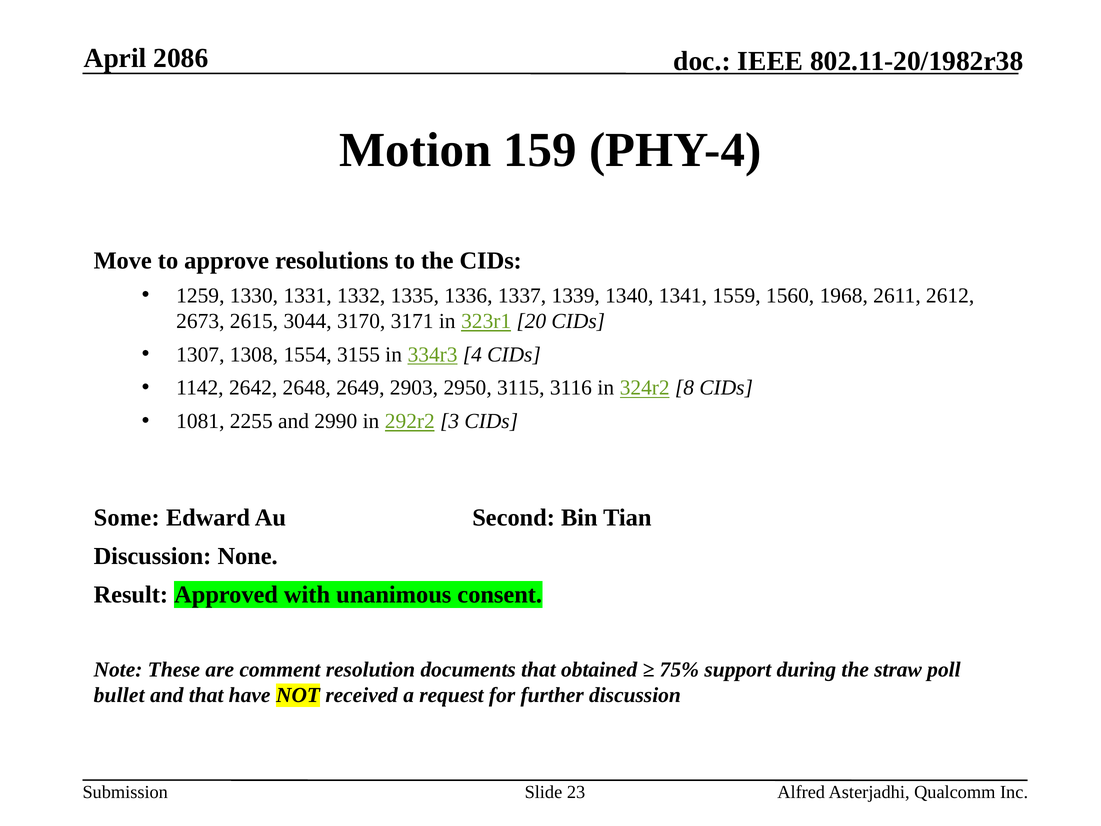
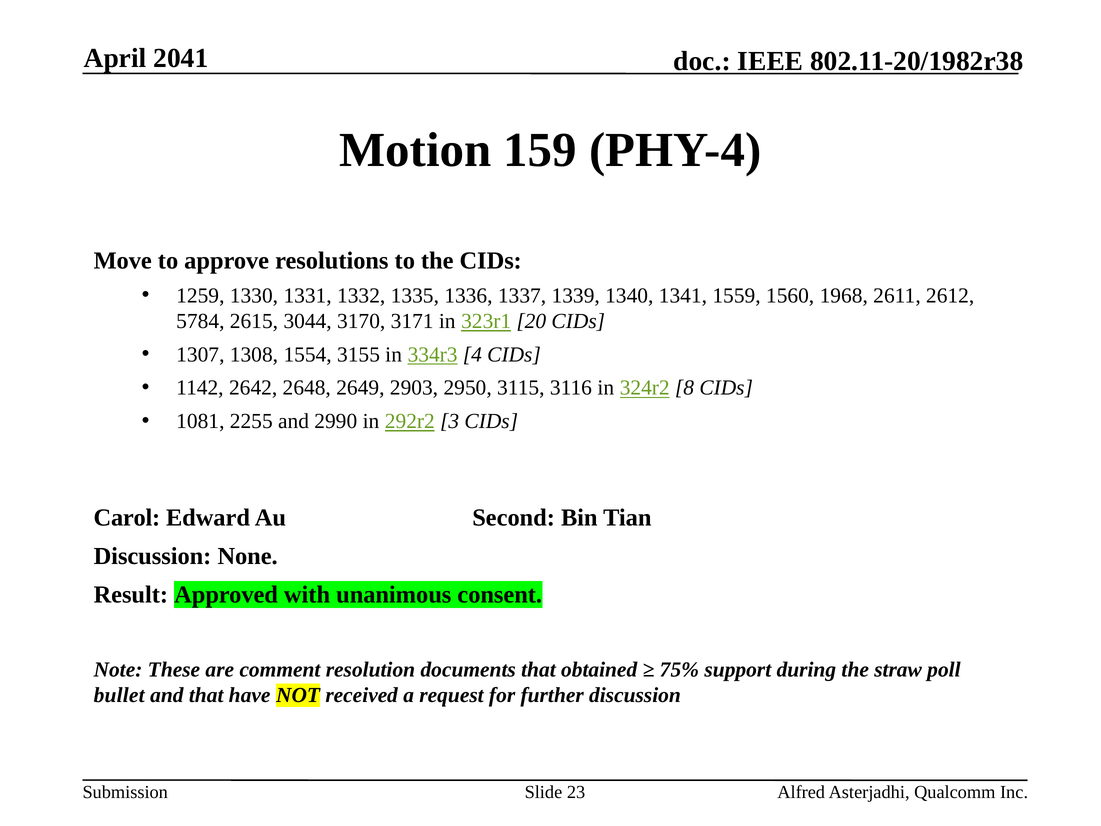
2086: 2086 -> 2041 (181, 58)
2673: 2673 -> 5784 (200, 321)
Some: Some -> Carol (127, 517)
